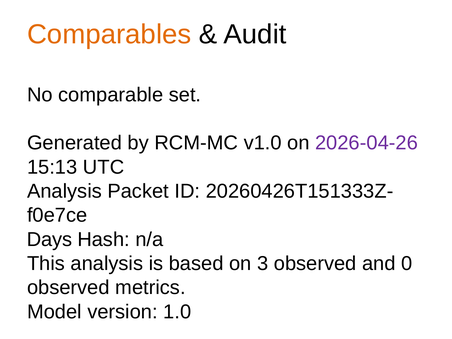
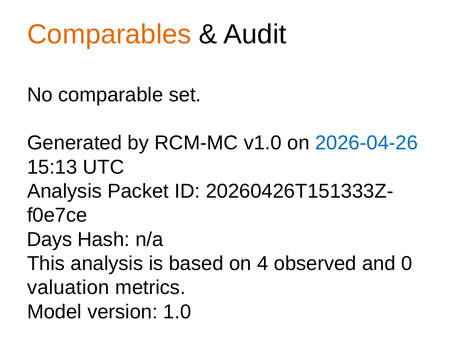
2026-04-26 colour: purple -> blue (367, 143)
3: 3 -> 4 (263, 264)
observed: observed -> valuation (68, 288)
